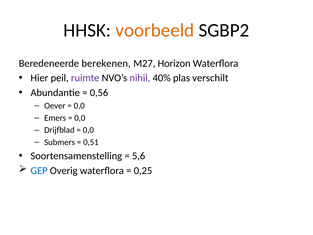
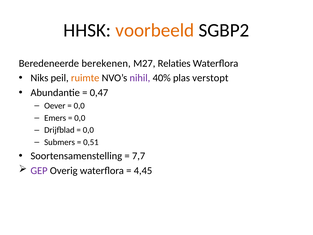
Horizon: Horizon -> Relaties (174, 63)
Hier: Hier -> Niks (39, 78)
ruimte colour: purple -> orange (85, 78)
verschilt: verschilt -> verstopt (210, 78)
0,56: 0,56 -> 0,47 (99, 93)
5,6: 5,6 -> 7,7 (139, 156)
GEP colour: blue -> purple (39, 170)
0,25: 0,25 -> 4,45 (143, 170)
